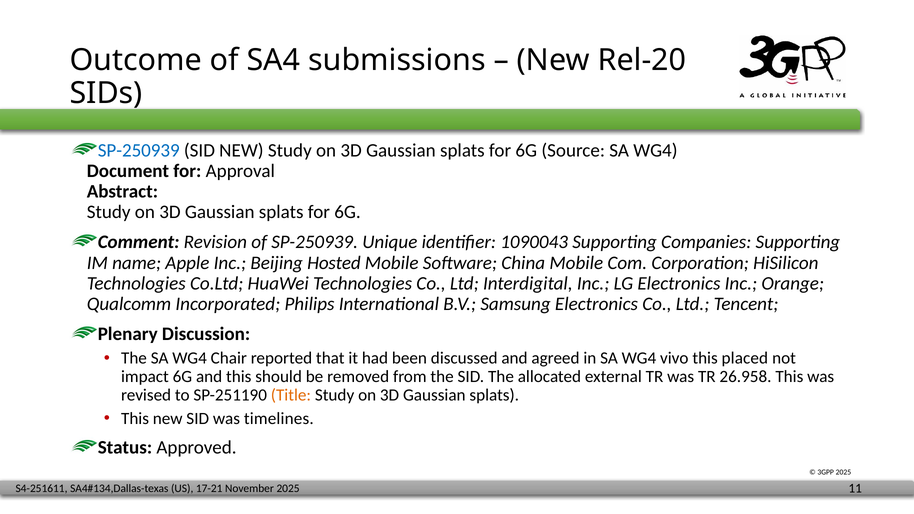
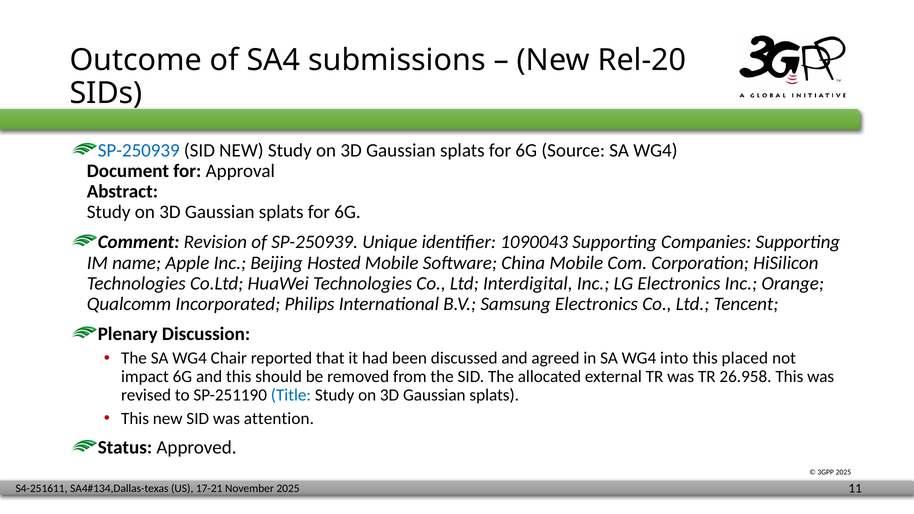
vivo: vivo -> into (674, 358)
Title colour: orange -> blue (291, 395)
timelines: timelines -> attention (279, 419)
